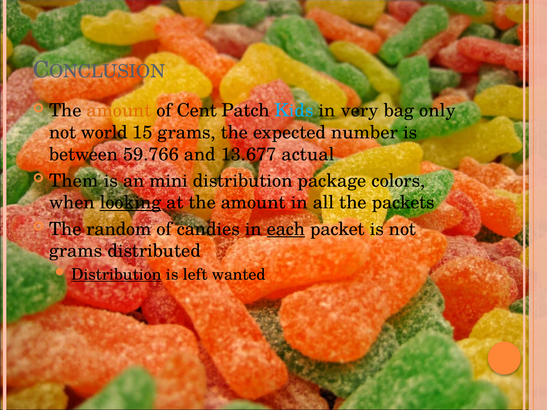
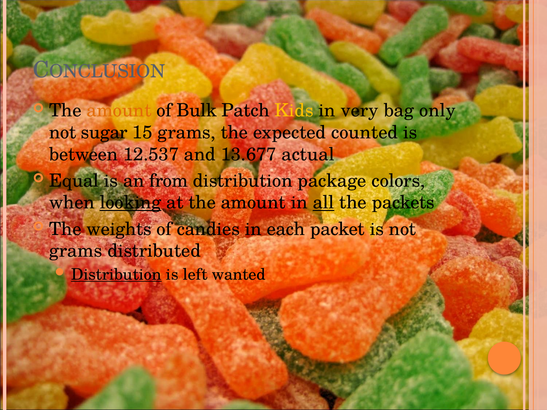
Cent: Cent -> Bulk (197, 111)
Kids colour: light blue -> yellow (294, 111)
world: world -> sugar (104, 133)
number: number -> counted (365, 133)
59.766: 59.766 -> 12.537 (151, 154)
Them: Them -> Equal (74, 181)
mini: mini -> from (169, 181)
all underline: none -> present (324, 203)
random: random -> weights (119, 229)
each underline: present -> none (286, 229)
